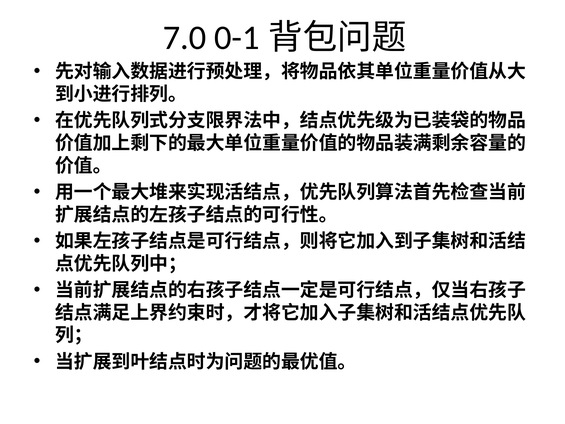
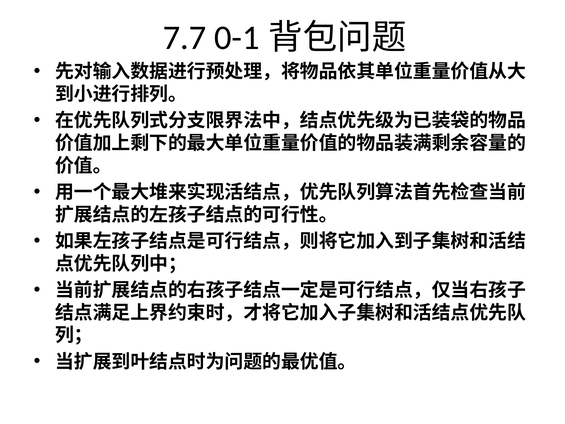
7.0: 7.0 -> 7.7 (185, 38)
